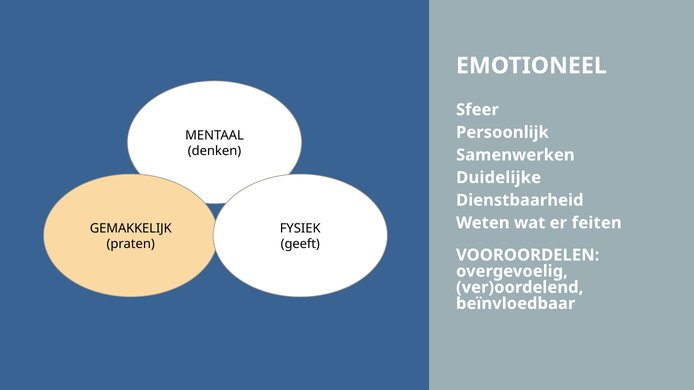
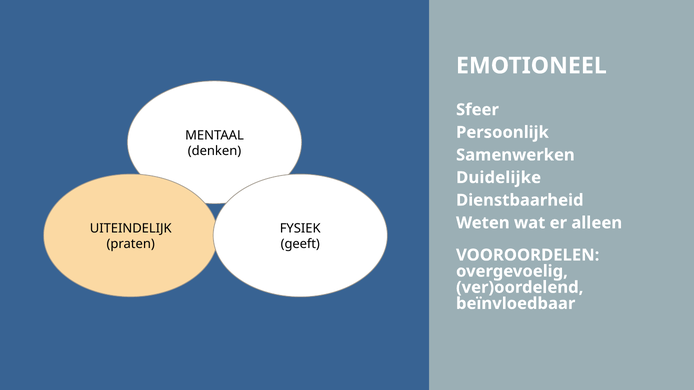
feiten: feiten -> alleen (597, 223)
GEMAKKELIJK: GEMAKKELIJK -> UITEINDELIJK (131, 229)
